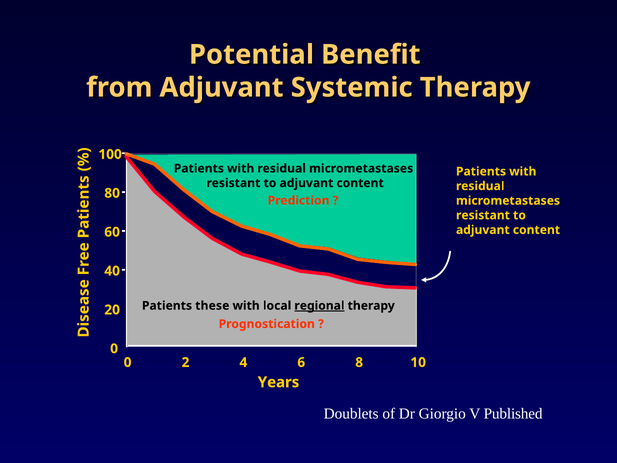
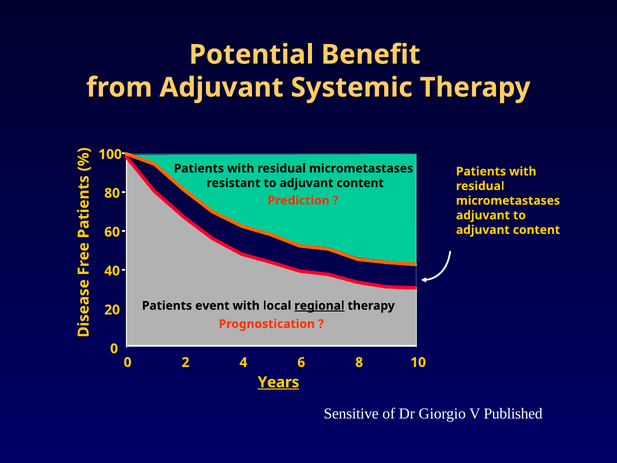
resistant: resistant -> adjuvant (483, 215)
these: these -> event (212, 306)
Years underline: none -> present (278, 382)
Doublets: Doublets -> Sensitive (351, 414)
